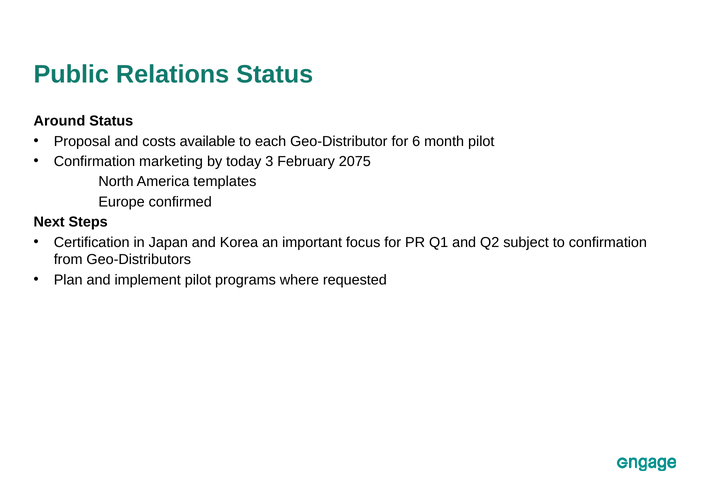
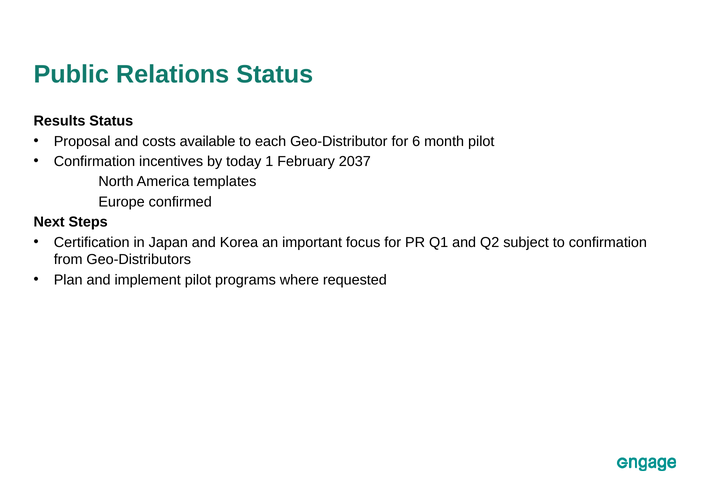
Around: Around -> Results (59, 121)
marketing: marketing -> incentives (171, 161)
3: 3 -> 1 (269, 161)
2075: 2075 -> 2037 (355, 161)
